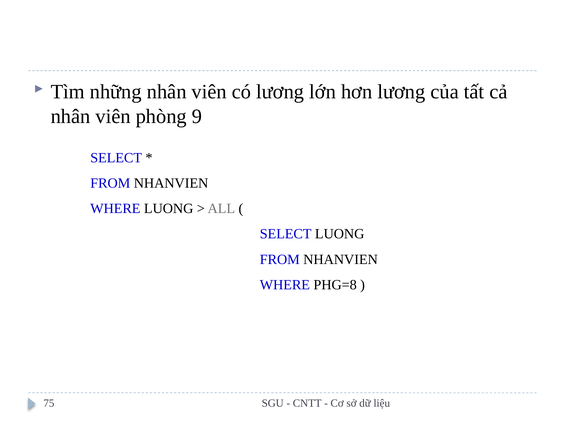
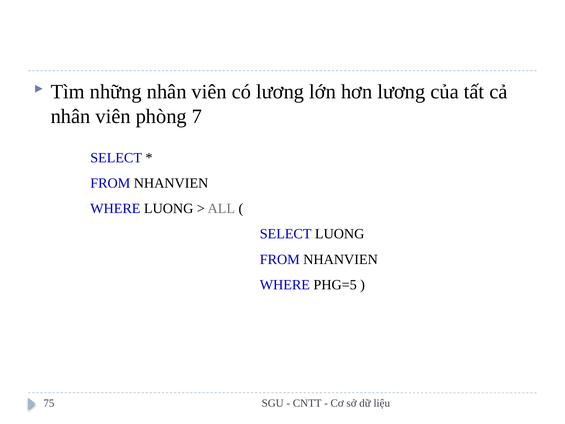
9: 9 -> 7 (197, 116)
PHG=8: PHG=8 -> PHG=5 (335, 285)
